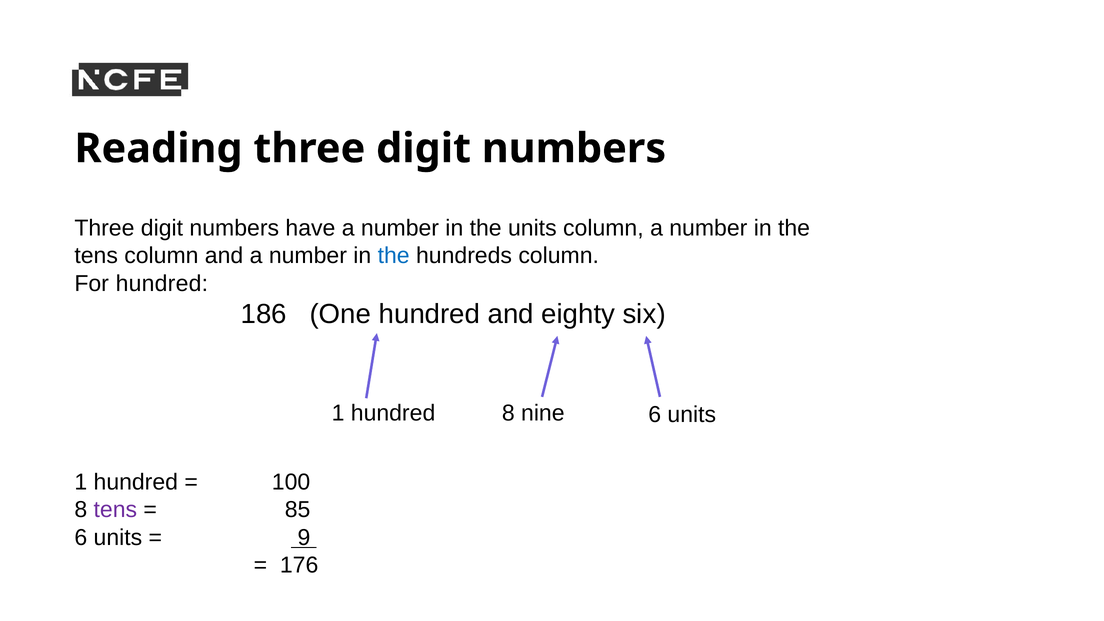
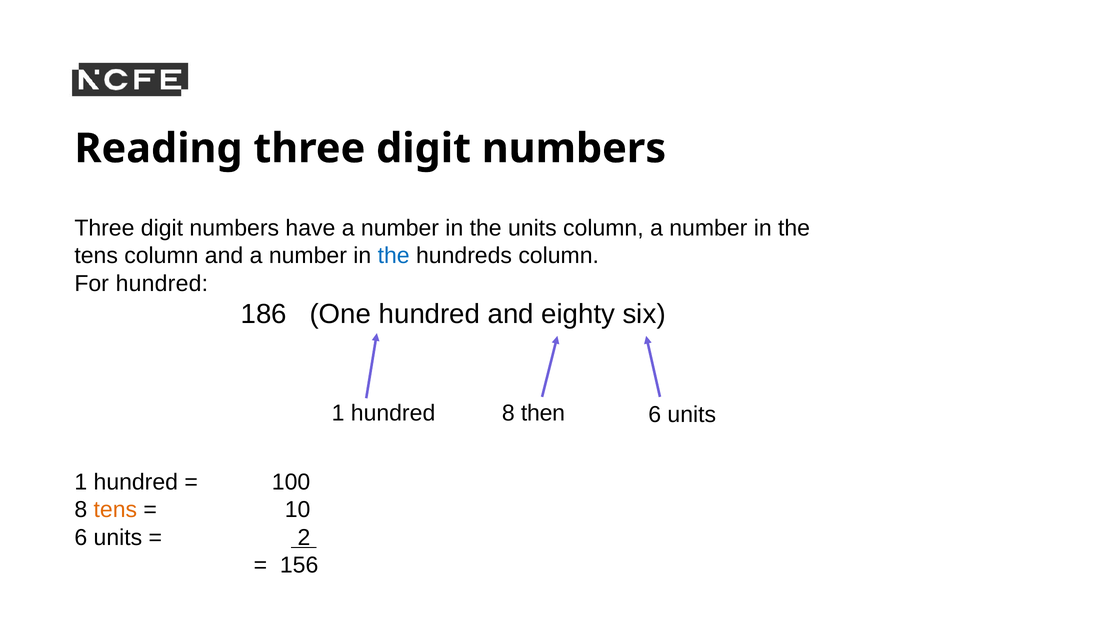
nine: nine -> then (543, 413)
tens colour: purple -> orange (115, 510)
85: 85 -> 10 (298, 510)
9: 9 -> 2 (304, 537)
176: 176 -> 156 (299, 565)
